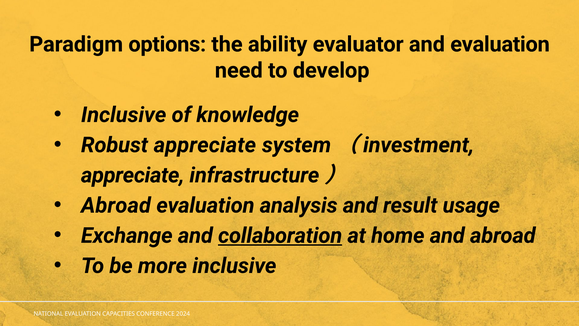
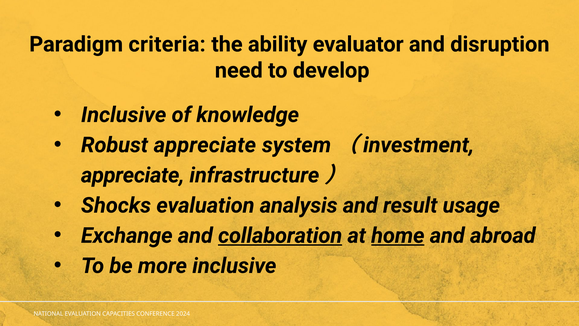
options: options -> criteria (167, 44)
and evaluation: evaluation -> disruption (500, 44)
Abroad: Abroad -> Shocks (116, 205)
home underline: none -> present (398, 235)
